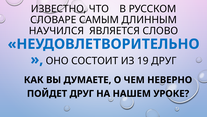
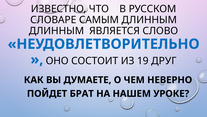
НАУЧИЛСЯ: НАУЧИЛСЯ -> ДЛИННЫМ (57, 31)
ПОЙДЕТ ДРУГ: ДРУГ -> БРАТ (82, 93)
